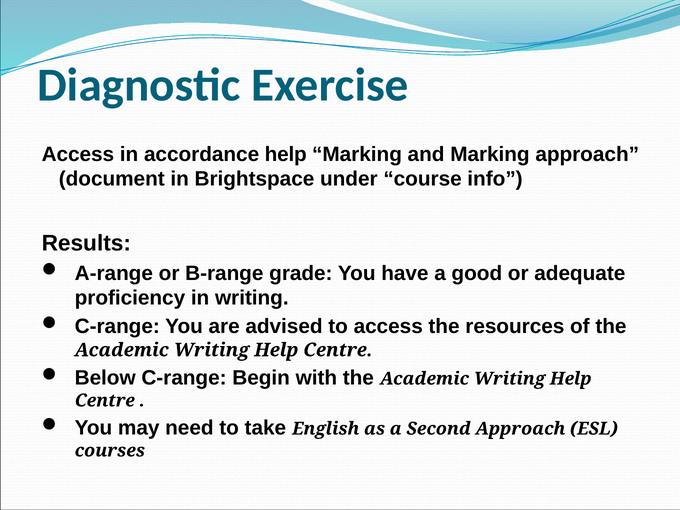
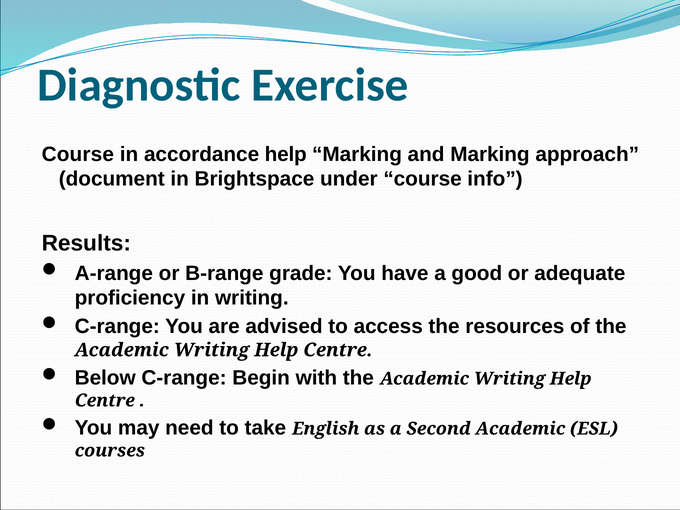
Access: Access -> Course (78, 154)
Second Approach: Approach -> Academic (520, 429)
